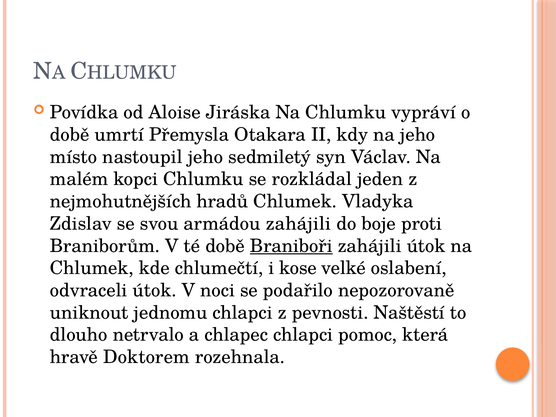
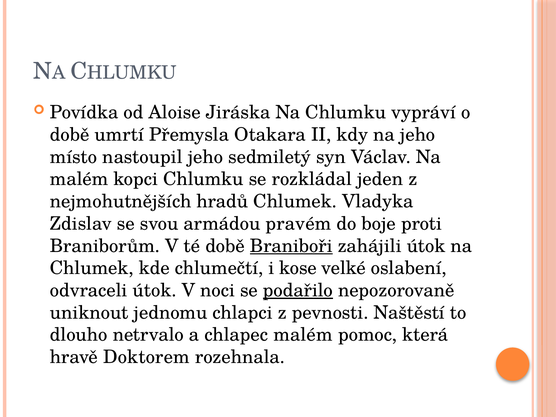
armádou zahájili: zahájili -> pravém (298, 224)
podařilo underline: none -> present (298, 290)
chlapec chlapci: chlapci -> malém (303, 335)
